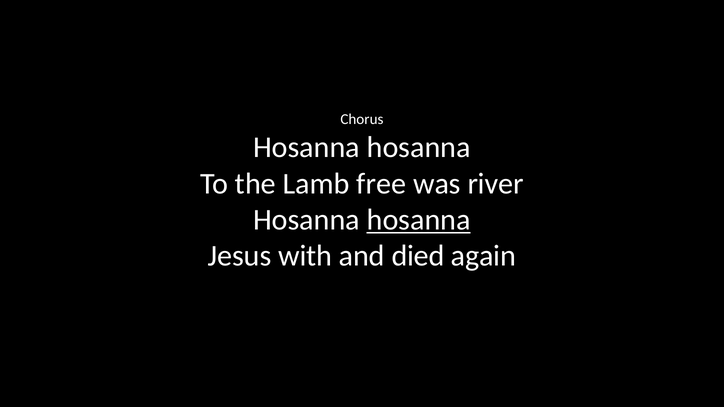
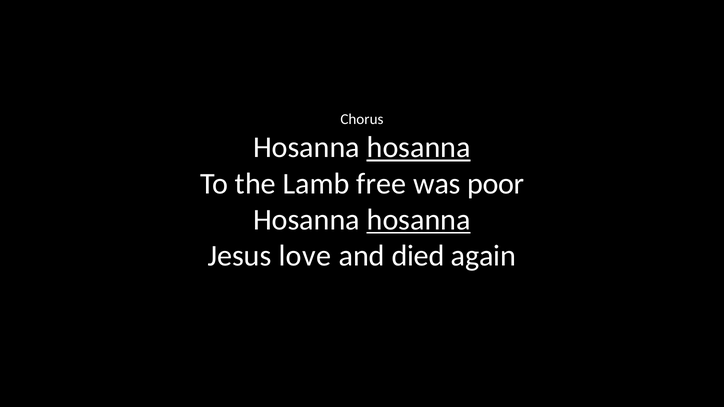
hosanna underline: none -> present (419, 148)
river: river -> poor (496, 184)
with: with -> love (305, 256)
